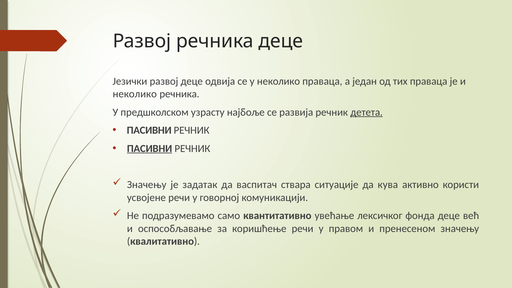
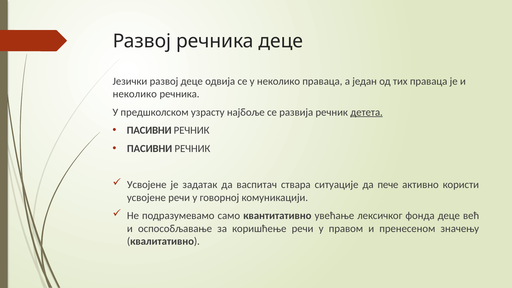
ПАСИВНИ underline: present -> none (150, 148)
Значењу: Значењу -> Усвојене (147, 185)
кува: кува -> пече (388, 185)
